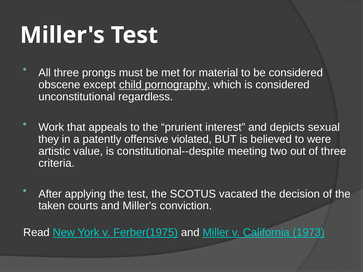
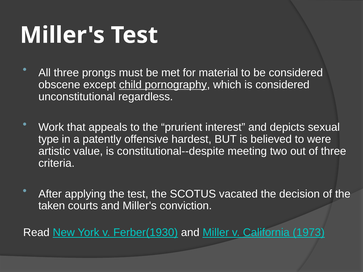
they: they -> type (49, 139)
violated: violated -> hardest (191, 139)
Ferber(1975: Ferber(1975 -> Ferber(1930 (146, 233)
